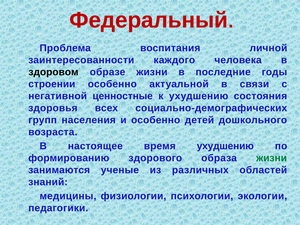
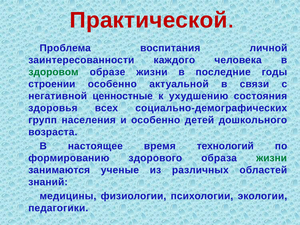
Федеральный: Федеральный -> Практической (149, 20)
здоровом colour: black -> green (53, 72)
время ухудшению: ухудшению -> технологий (225, 146)
